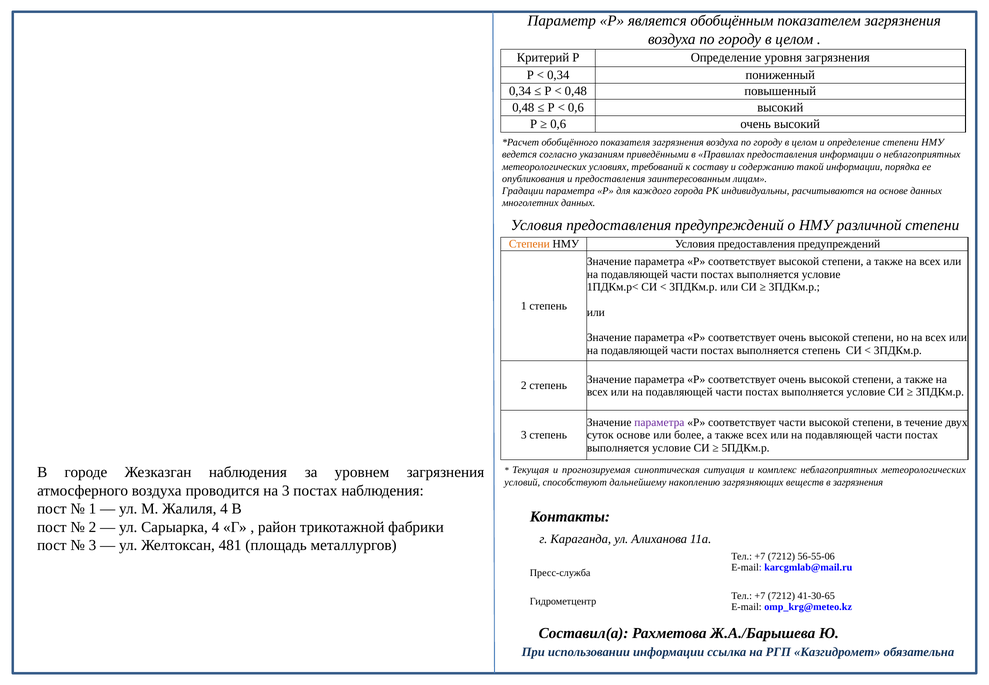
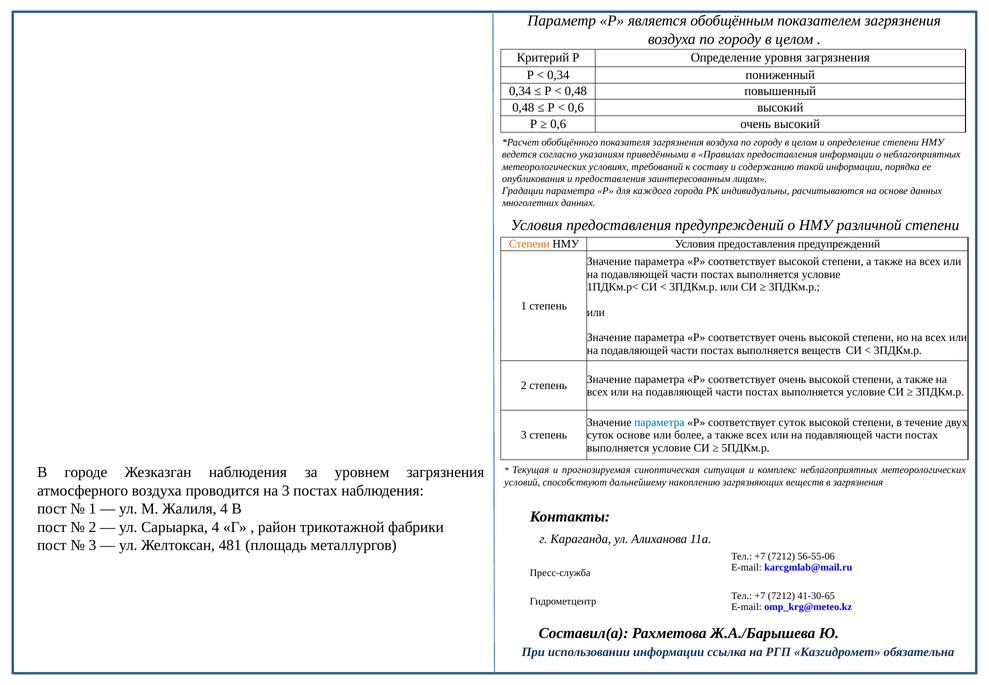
выполняется степень: степень -> веществ (821, 350)
параметра colour: purple -> blue (659, 422)
соответствует части: части -> суток (792, 422)
